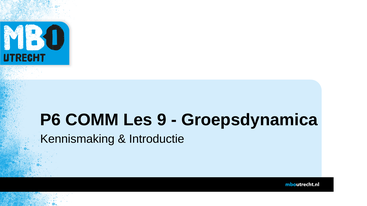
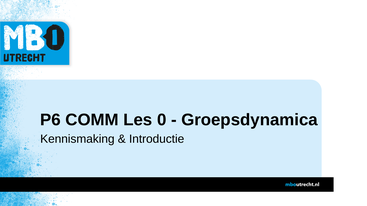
9: 9 -> 0 (162, 120)
